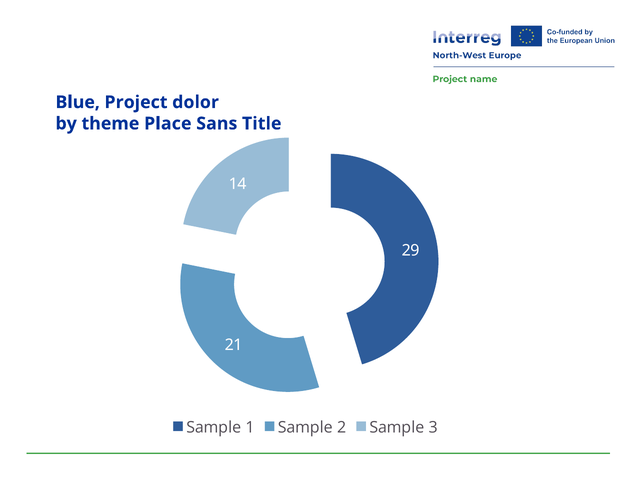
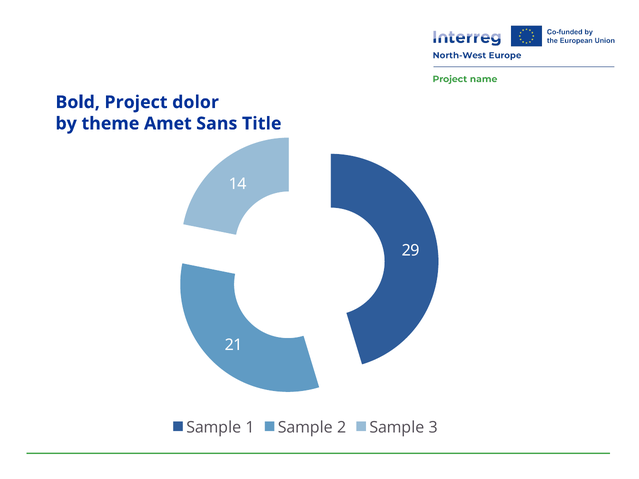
Blue: Blue -> Bold (78, 102)
Place: Place -> Amet (168, 124)
